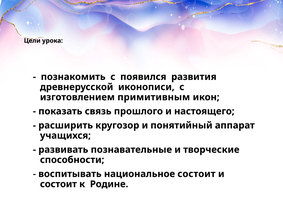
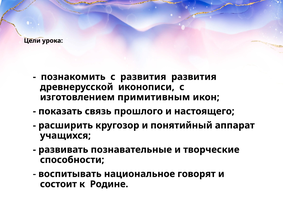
с появился: появился -> развития (143, 77)
национальное состоит: состоит -> говорят (197, 174)
